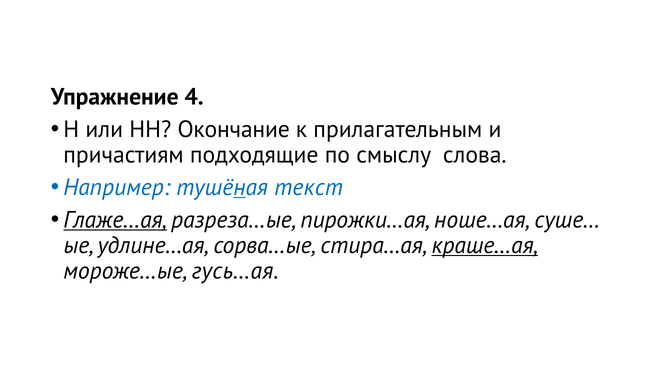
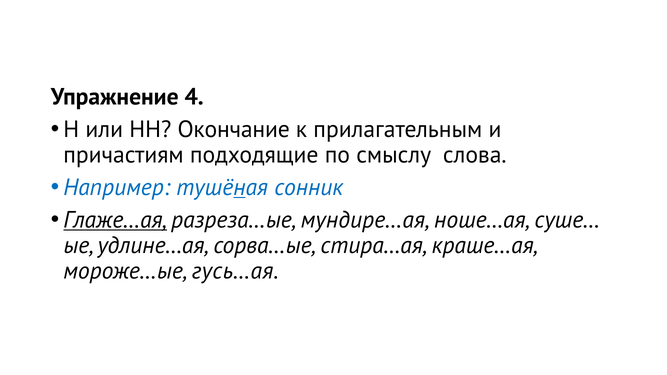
текст: текст -> сонник (309, 188)
пирожки…ая: пирожки…ая -> мундире…ая (365, 220)
краше…ая underline: present -> none (485, 245)
